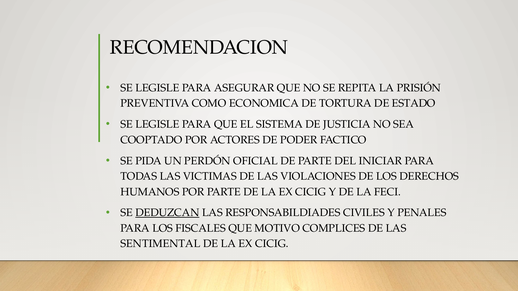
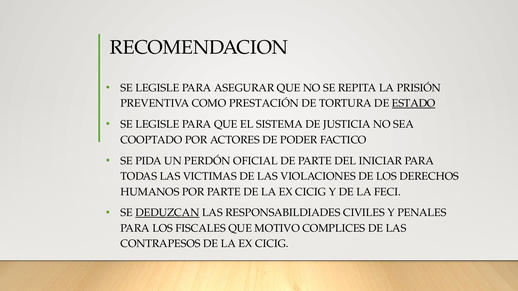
ECONOMICA: ECONOMICA -> PRESTACIÓN (264, 104)
ESTADO underline: none -> present (414, 104)
SENTIMENTAL: SENTIMENTAL -> CONTRAPESOS (161, 244)
